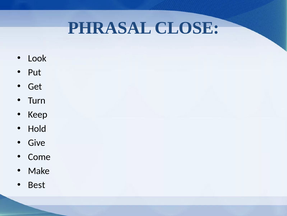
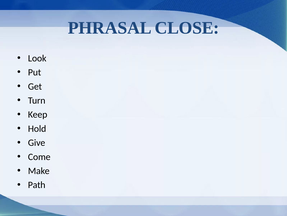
Best: Best -> Path (37, 184)
